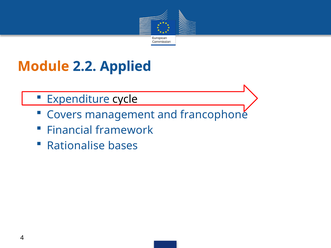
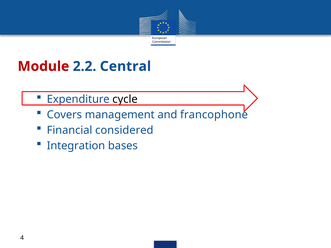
Module colour: orange -> red (43, 66)
Applied: Applied -> Central (125, 66)
framework: framework -> considered (124, 130)
Rationalise: Rationalise -> Integration (76, 146)
